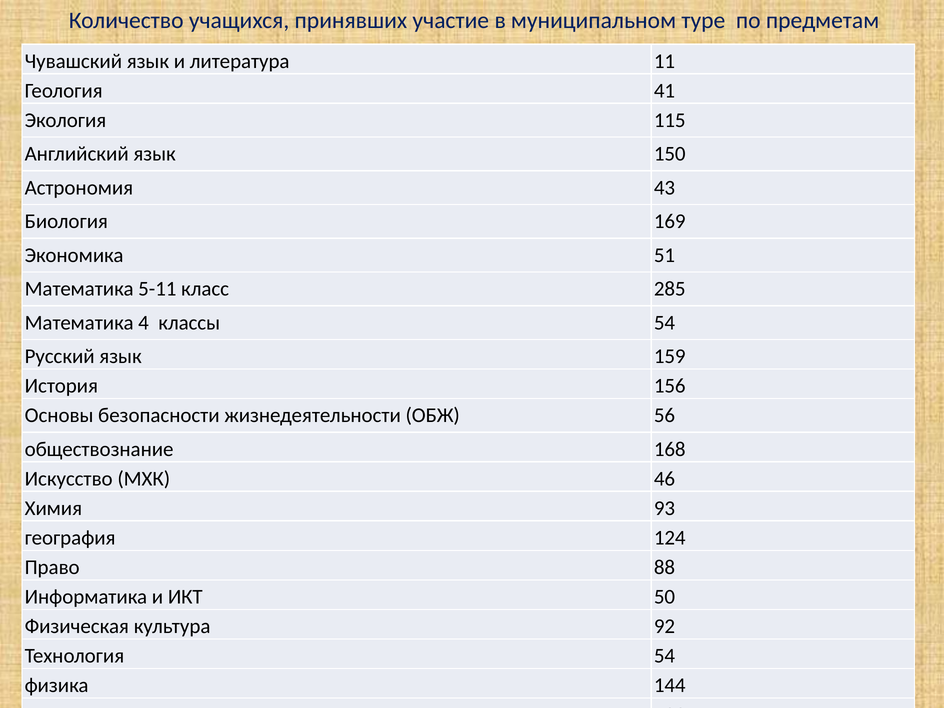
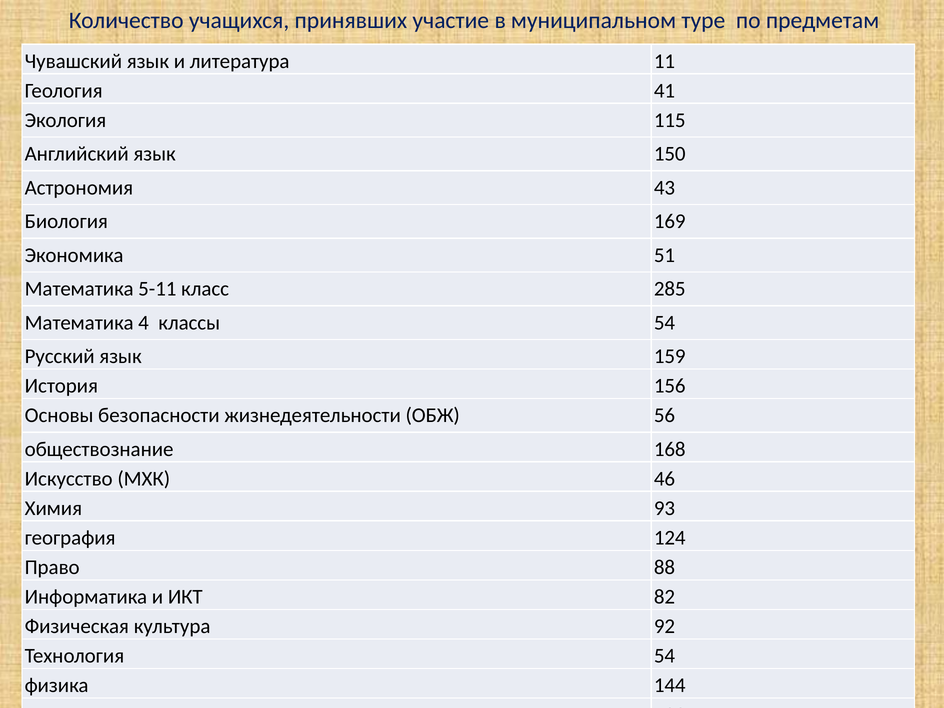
50: 50 -> 82 (664, 597)
